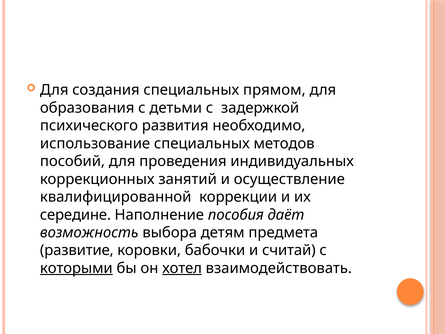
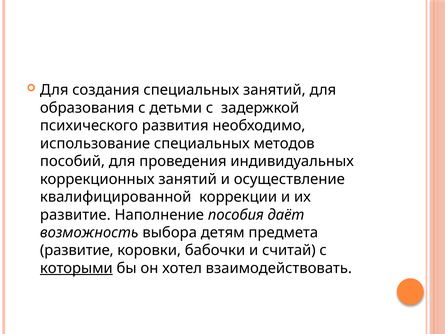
специальных прямом: прямом -> занятий (274, 90)
середине: середине -> развитие (75, 215)
хотел underline: present -> none (182, 268)
